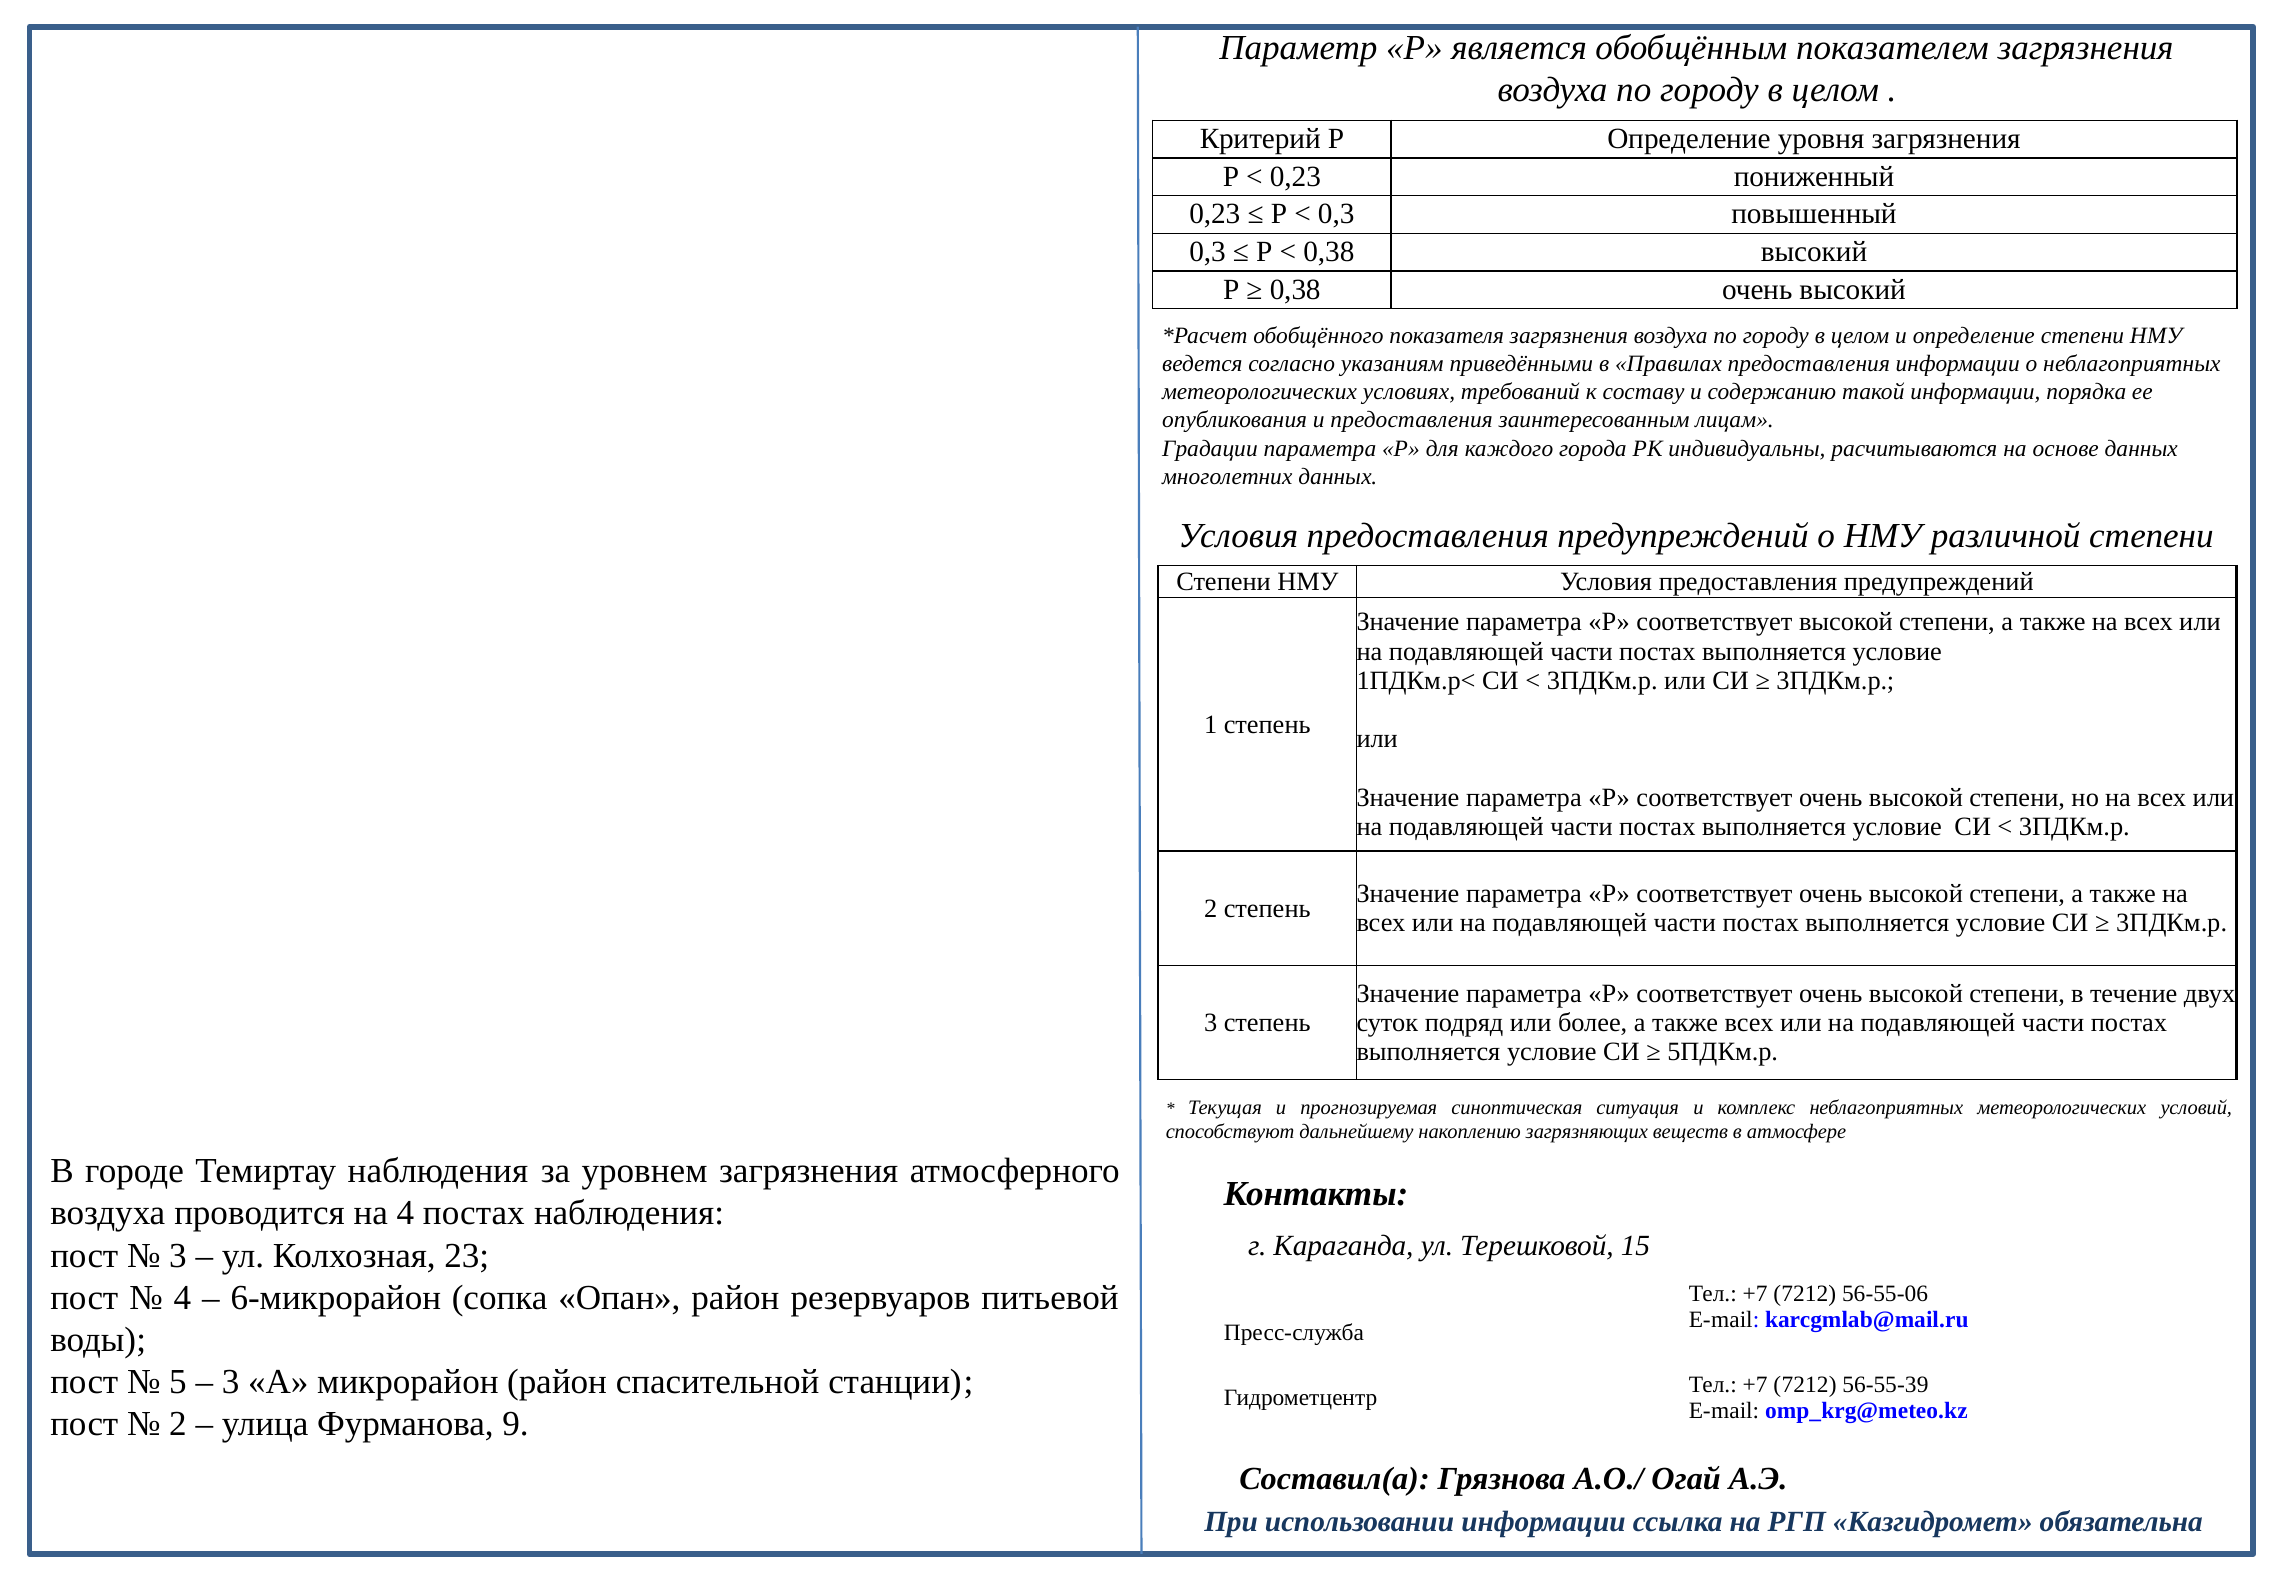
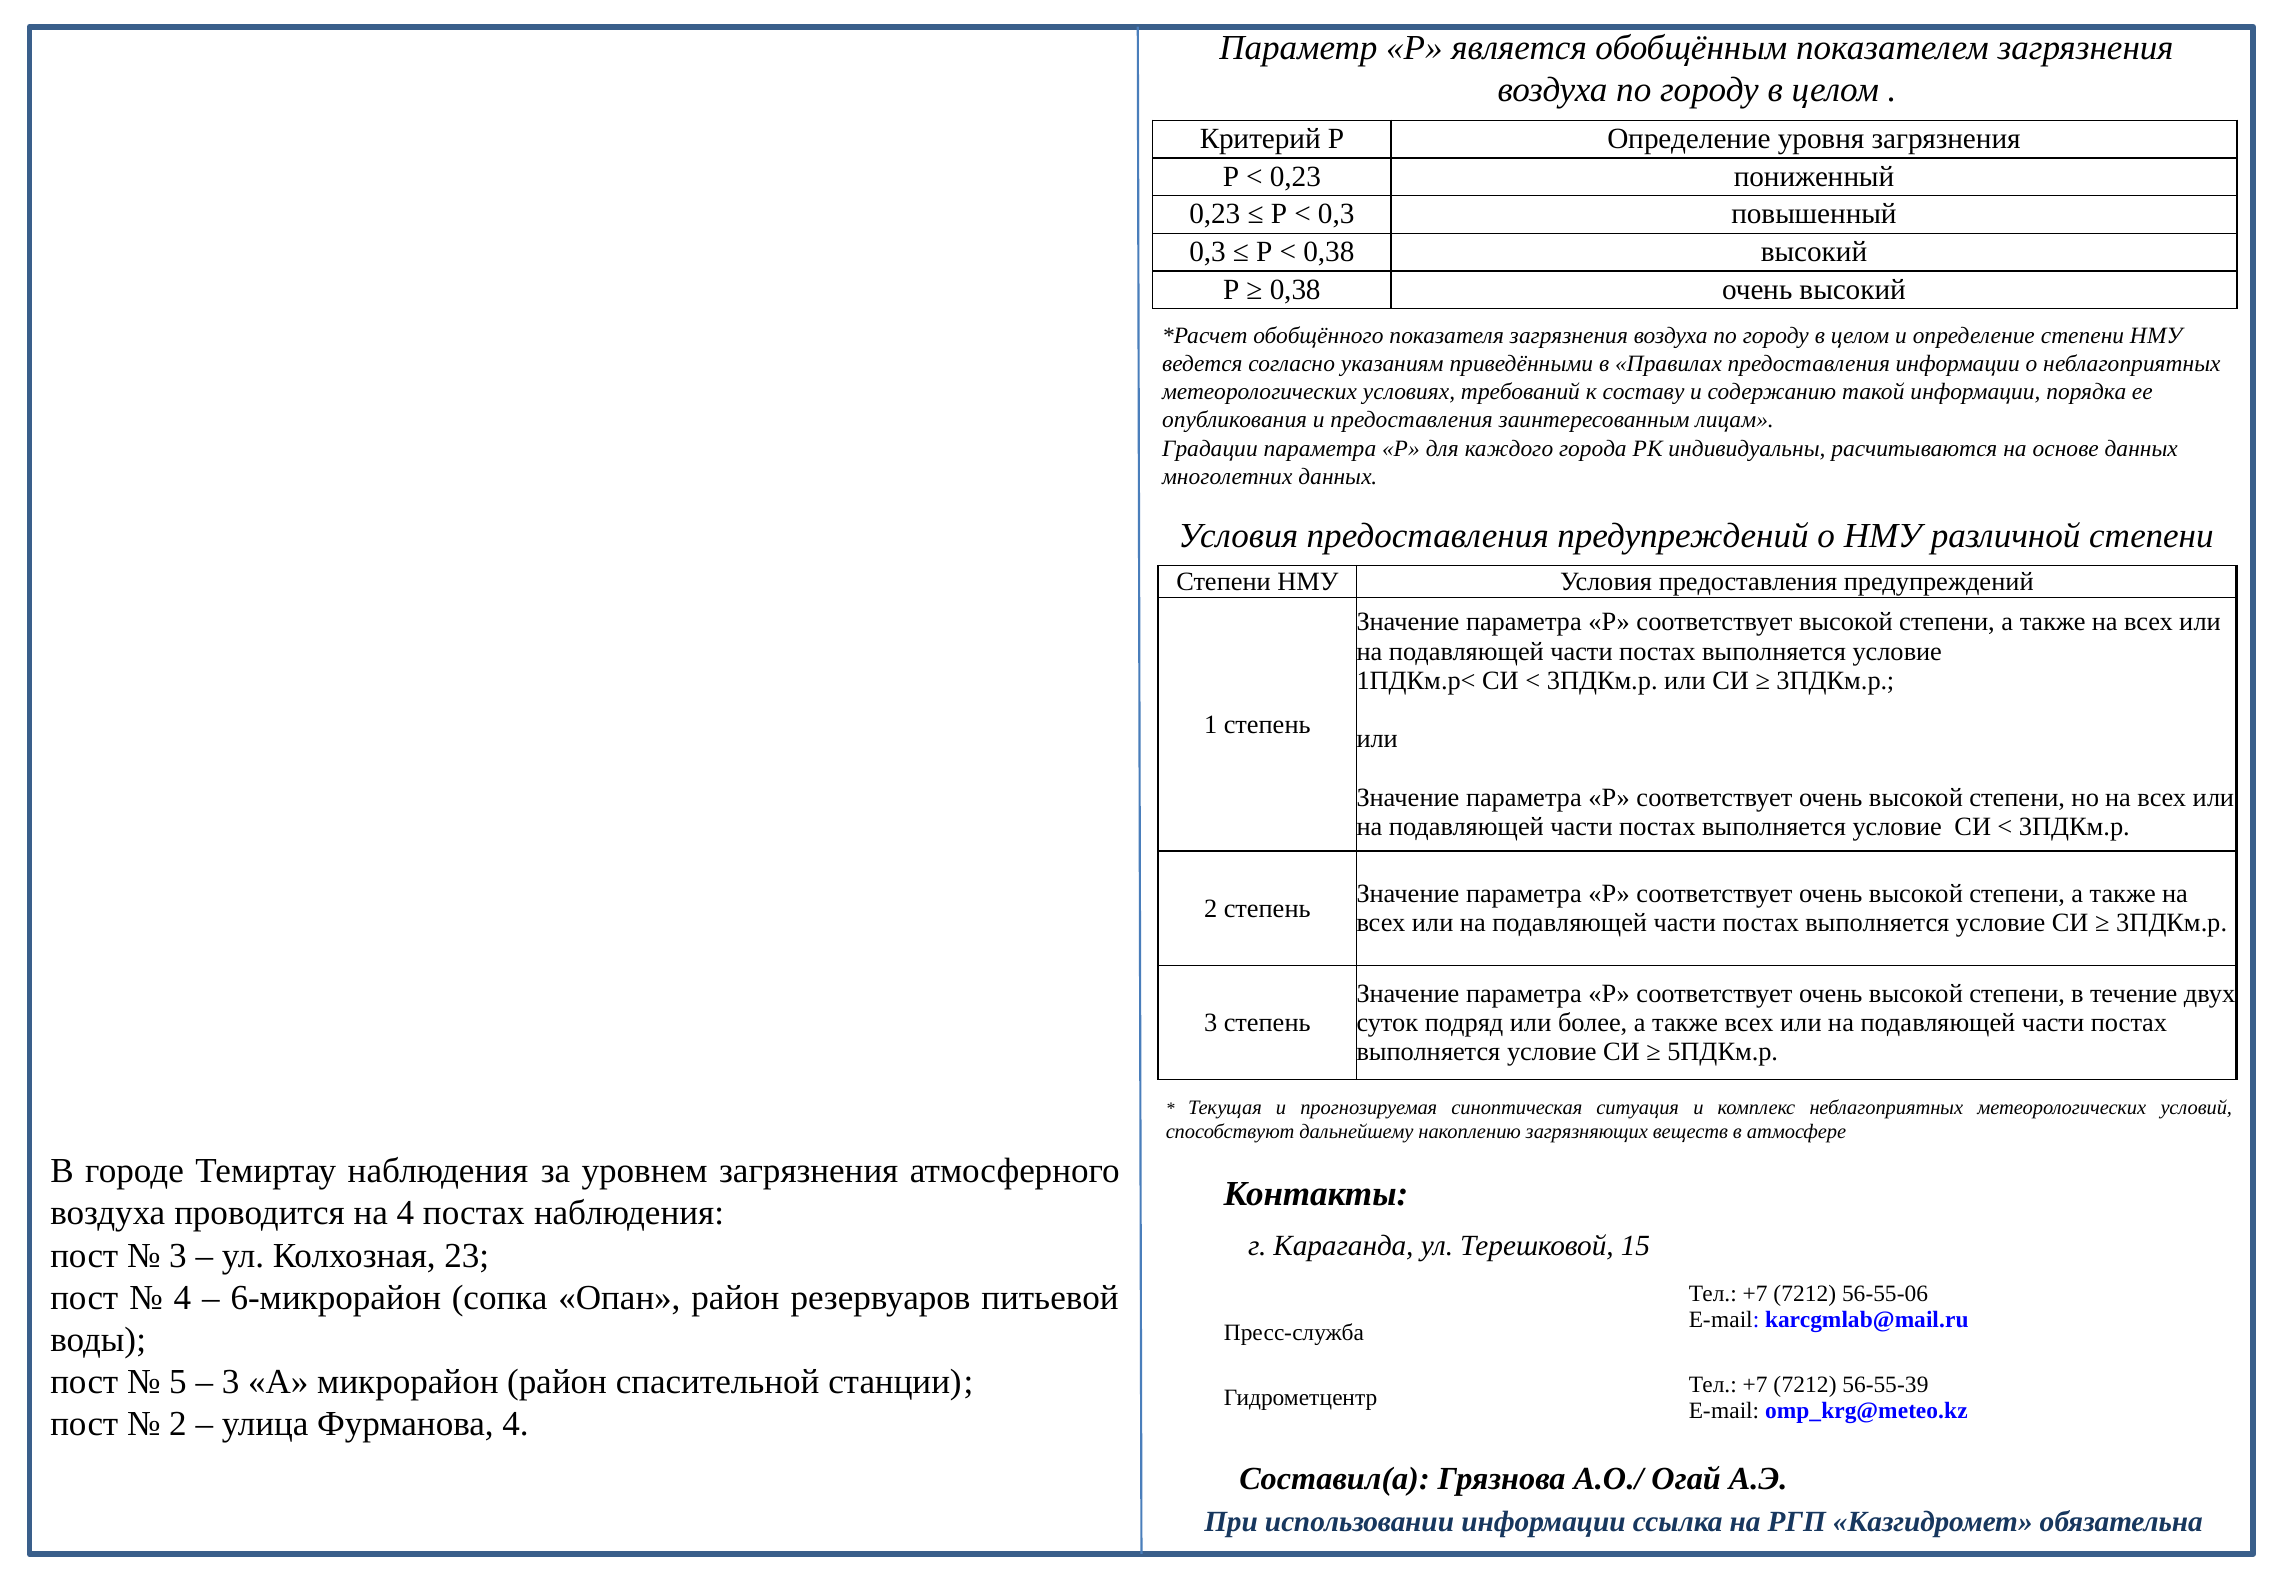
Фурманова 9: 9 -> 4 (516, 1424)
